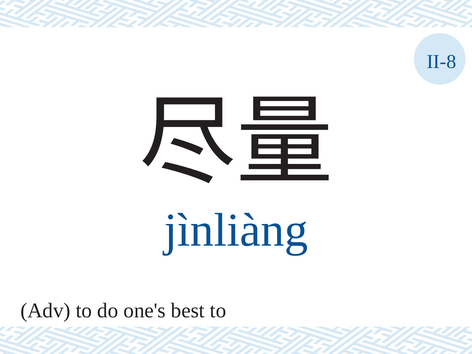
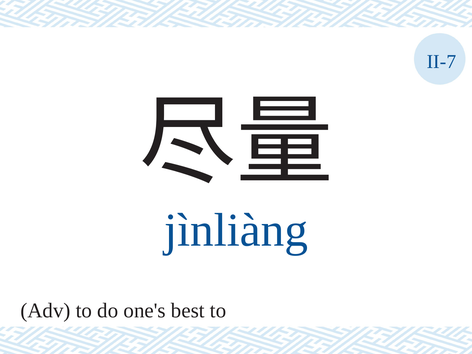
II-8: II-8 -> II-7 (442, 62)
